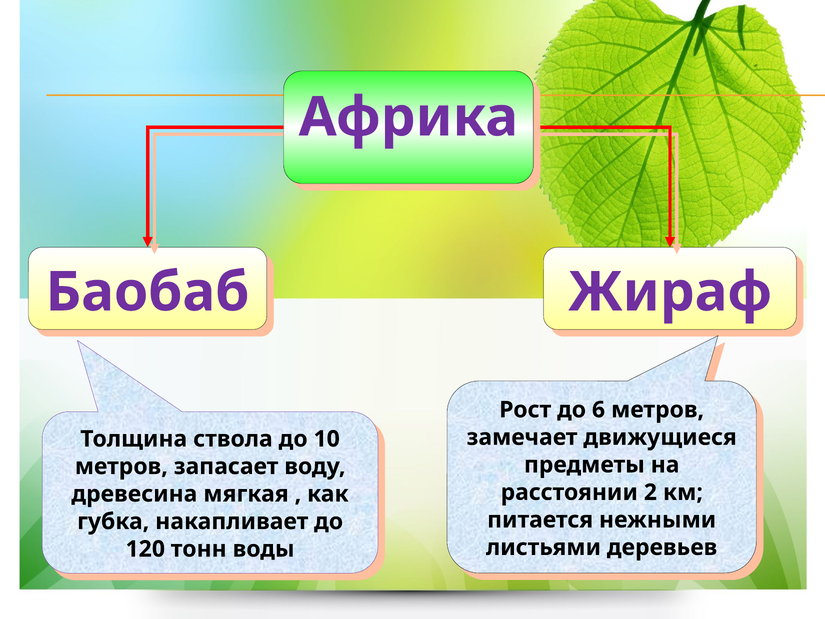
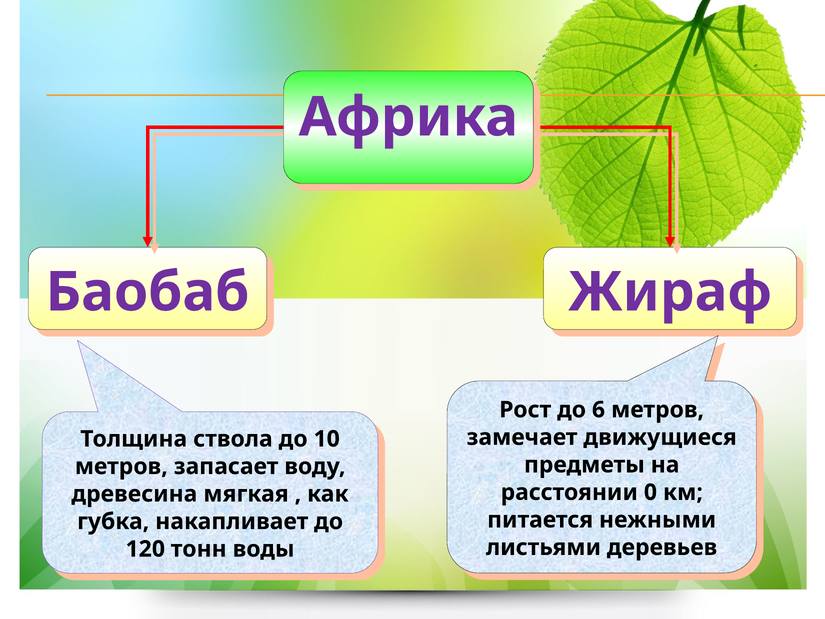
2: 2 -> 0 (650, 492)
